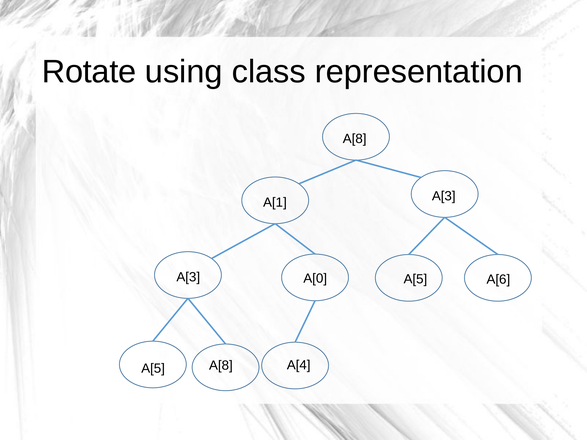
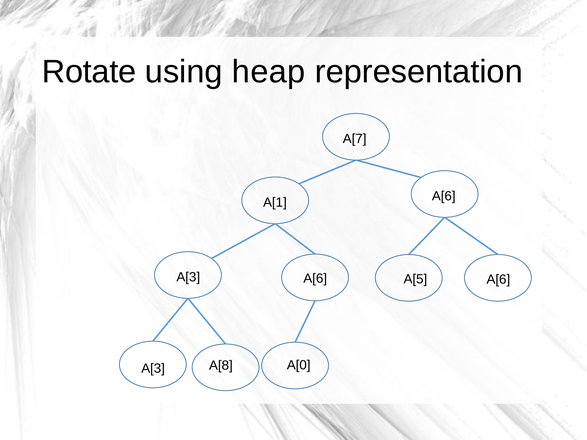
class: class -> heap (269, 72)
A[8: A[8 -> A[7 (355, 139)
A[1 A[3: A[3 -> A[6 (444, 196)
A[3 A[0: A[0 -> A[6 (315, 279)
A[5: A[5 -> A[3 (153, 369)
A[4: A[4 -> A[0 (299, 365)
